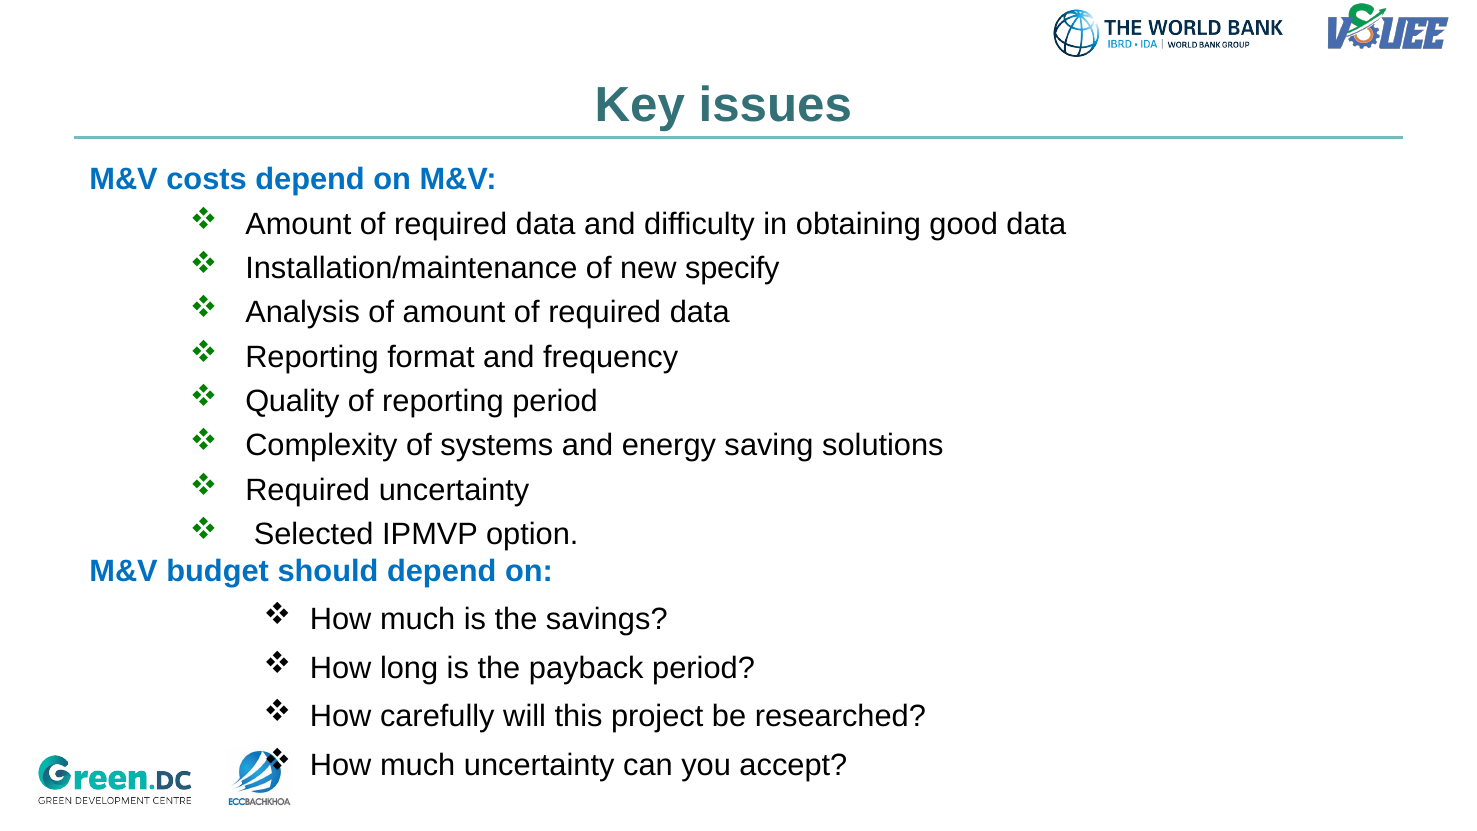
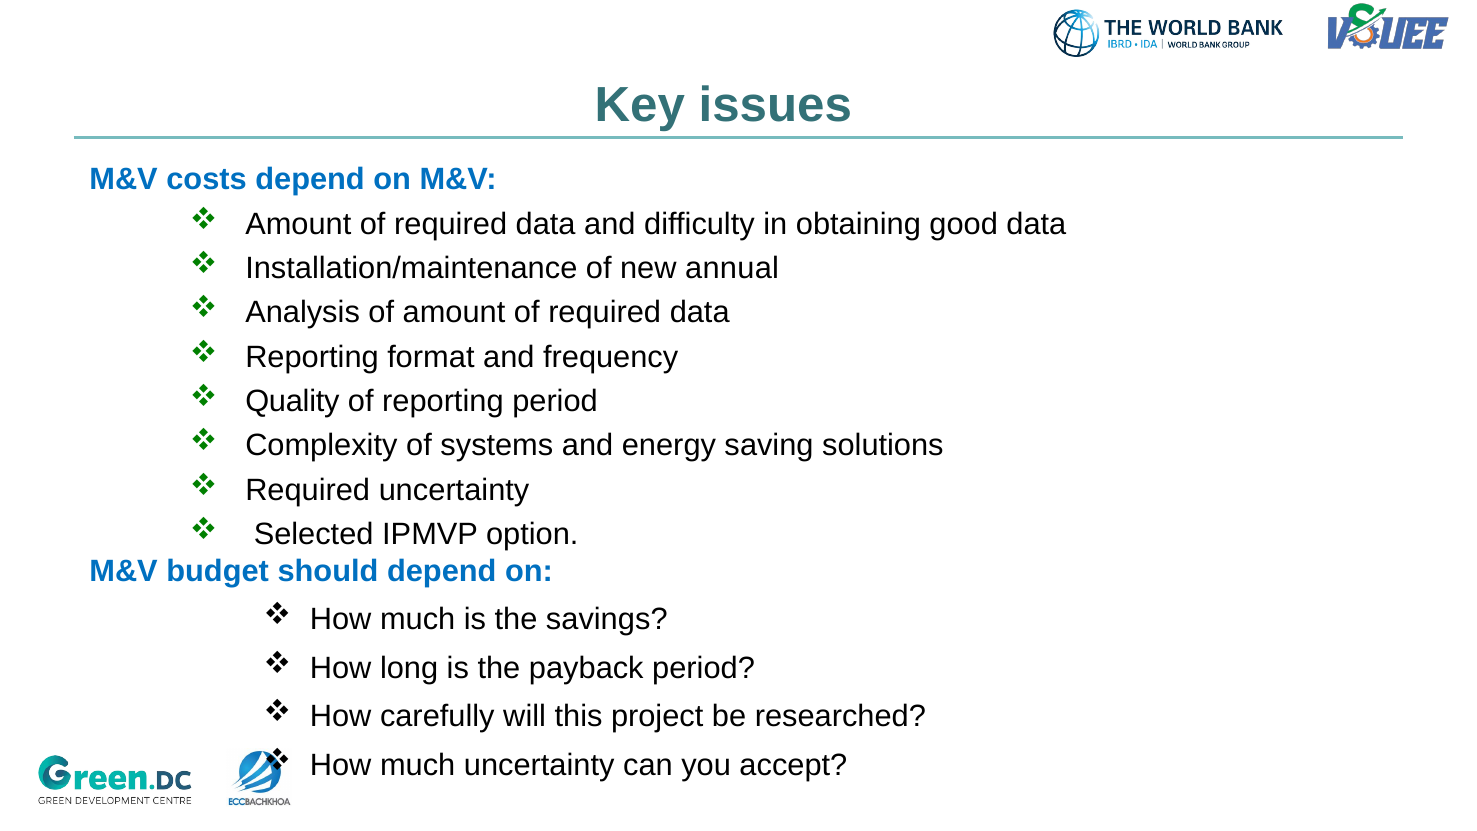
specify: specify -> annual (732, 268)
